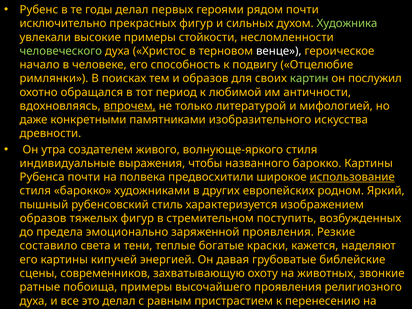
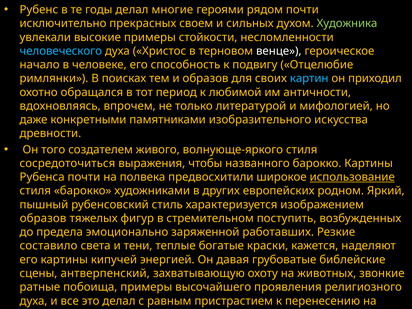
первых: первых -> многие (172, 10)
прекрасных фигур: фигур -> своем (196, 24)
человеческого colour: light green -> light blue (61, 51)
картин colour: light green -> light blue (309, 79)
послужил: послужил -> приходил (375, 79)
впрочем underline: present -> none (130, 106)
утра: утра -> того (53, 150)
индивидуальные: индивидуальные -> сосредоточиться (67, 163)
заряженной проявления: проявления -> работавших (278, 232)
современников: современников -> антверпенский (105, 273)
